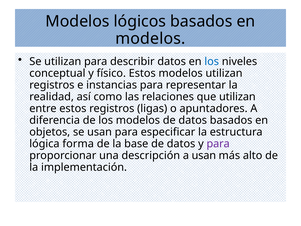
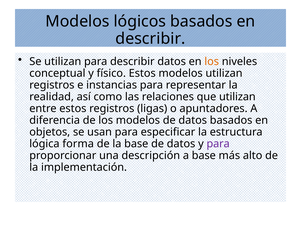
modelos: modelos -> describir (150, 38)
los colour: blue -> orange (212, 61)
a usan: usan -> base (204, 155)
